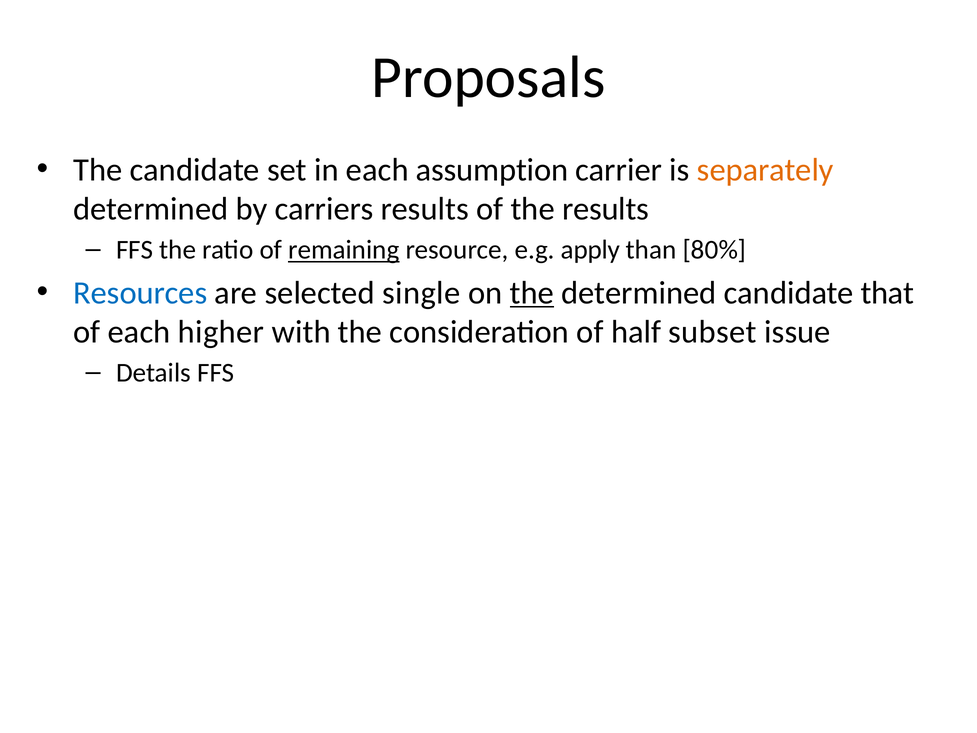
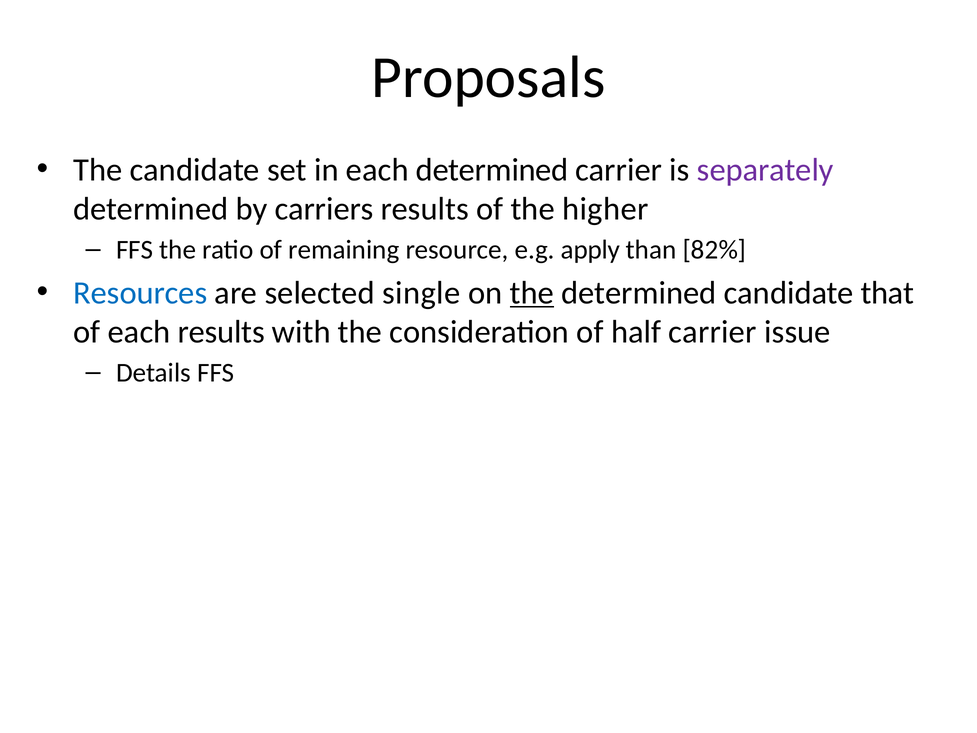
each assumption: assumption -> determined (492, 170)
separately colour: orange -> purple (765, 170)
the results: results -> higher (605, 209)
remaining underline: present -> none (344, 250)
80%: 80% -> 82% (714, 250)
each higher: higher -> results (221, 332)
half subset: subset -> carrier (713, 332)
